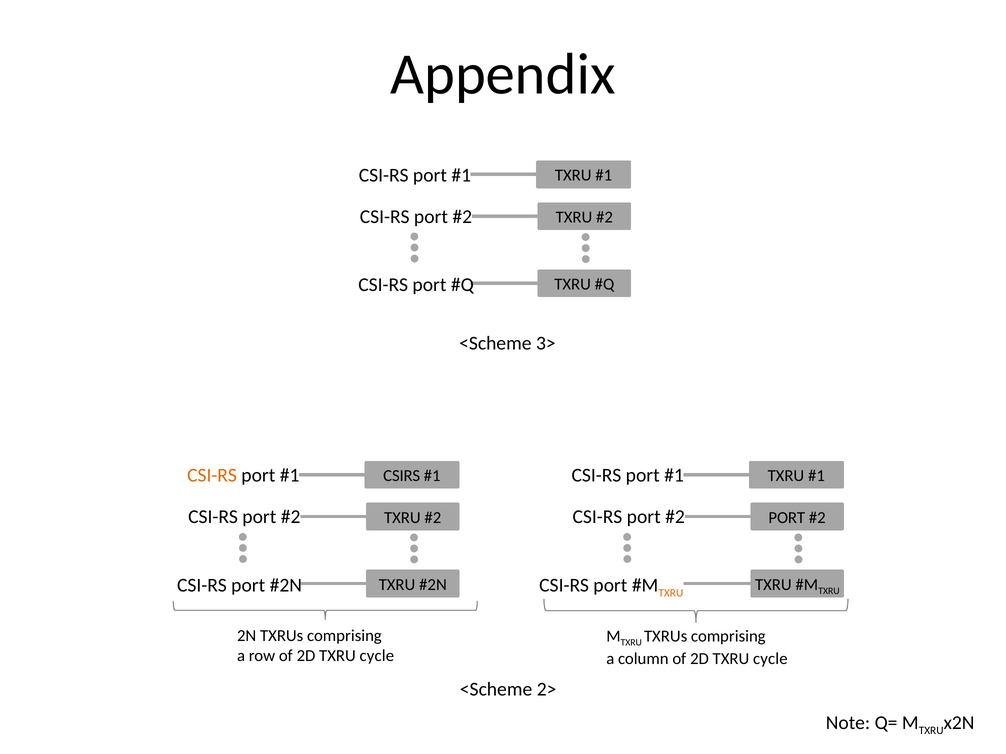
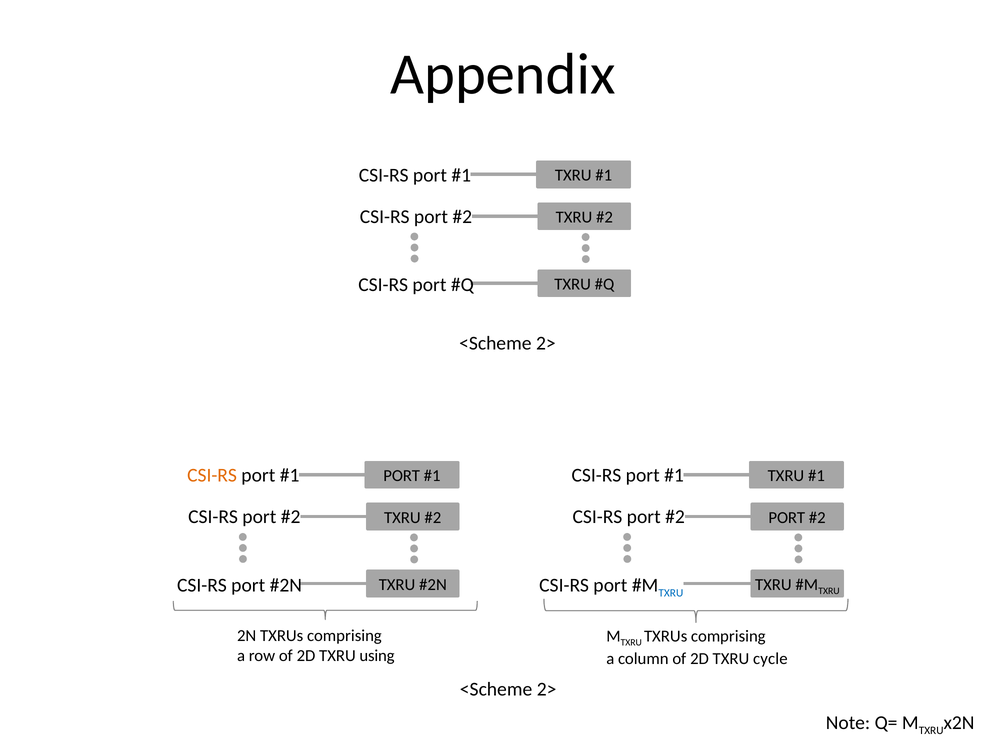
3>: 3> -> 2> (546, 343)
CSIRS: CSIRS -> PORT (402, 476)
TXRU colour: orange -> blue (671, 593)
cycle: cycle -> using (377, 656)
